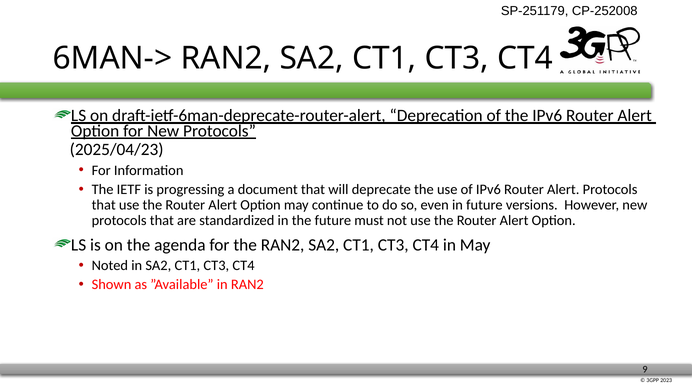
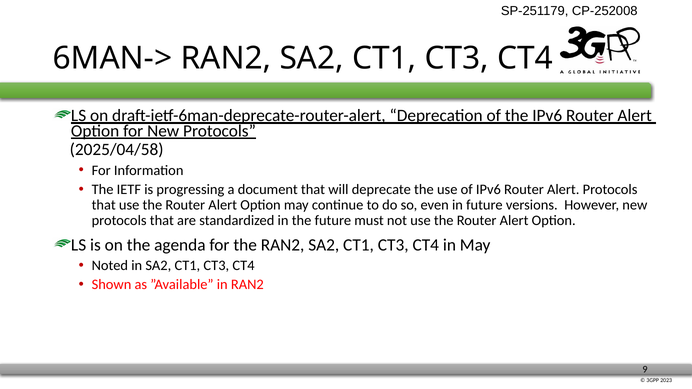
2025/04/23: 2025/04/23 -> 2025/04/58 (117, 150)
